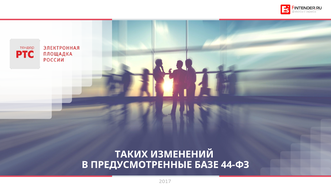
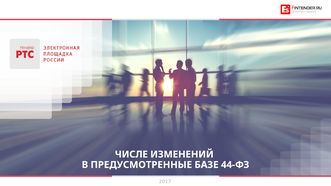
ТАКИХ: ТАКИХ -> ЧИСЛЕ (131, 155)
